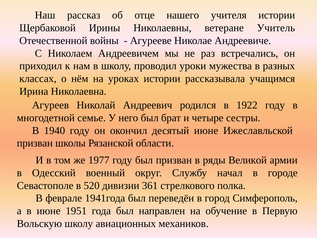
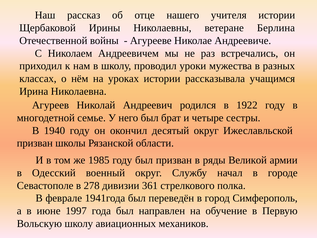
Учитель: Учитель -> Берлина (276, 28)
десятый июне: июне -> округ (206, 130)
1977: 1977 -> 1985 (99, 160)
520: 520 -> 278 (92, 185)
1951: 1951 -> 1997 (76, 211)
